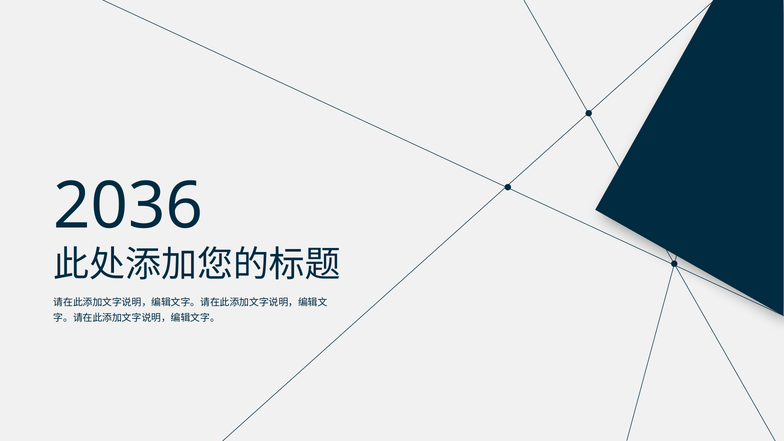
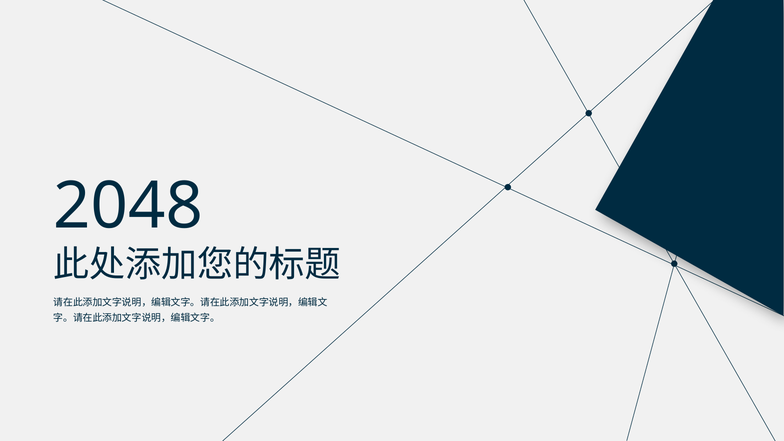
2036: 2036 -> 2048 (128, 206)
